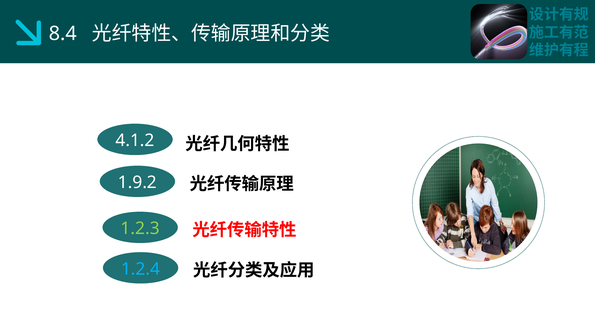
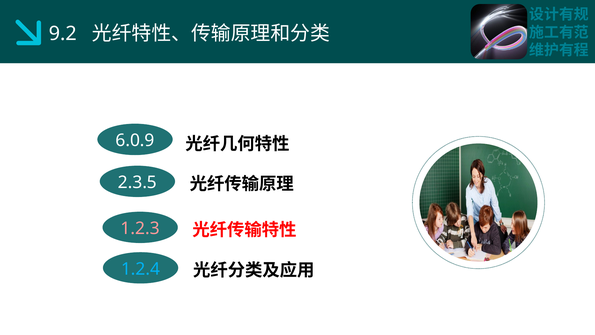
8.4: 8.4 -> 9.2 (63, 34)
4.1.2: 4.1.2 -> 6.0.9 (135, 140)
1.9.2: 1.9.2 -> 2.3.5 (137, 182)
1.2.3 colour: light green -> pink (140, 228)
